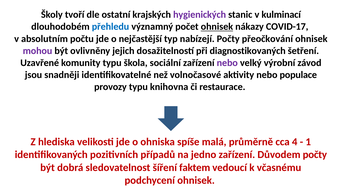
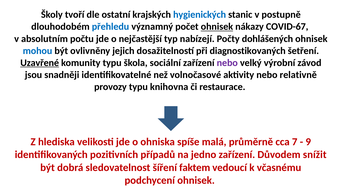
hygienických colour: purple -> blue (200, 15)
kulminací: kulminací -> postupně (281, 15)
COVID-17: COVID-17 -> COVID-67 (287, 27)
přeočkování: přeočkování -> dohlášených (267, 39)
mohou colour: purple -> blue (38, 51)
Uzavřené underline: none -> present (40, 63)
populace: populace -> relativně (298, 75)
4: 4 -> 7 (295, 141)
1: 1 -> 9 (308, 141)
Důvodem počty: počty -> snížit (315, 154)
